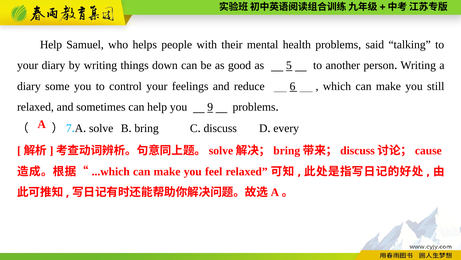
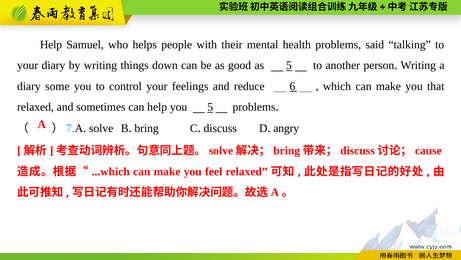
still: still -> that (436, 86)
you 9: 9 -> 5 (210, 107)
every: every -> angry (286, 128)
